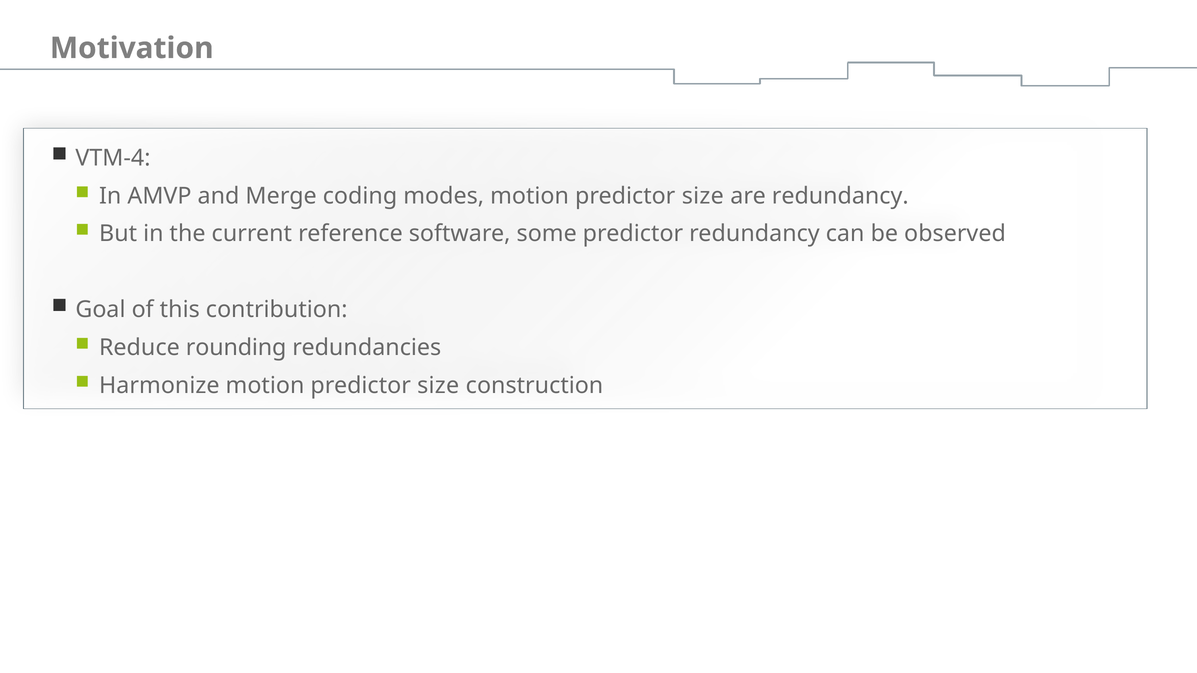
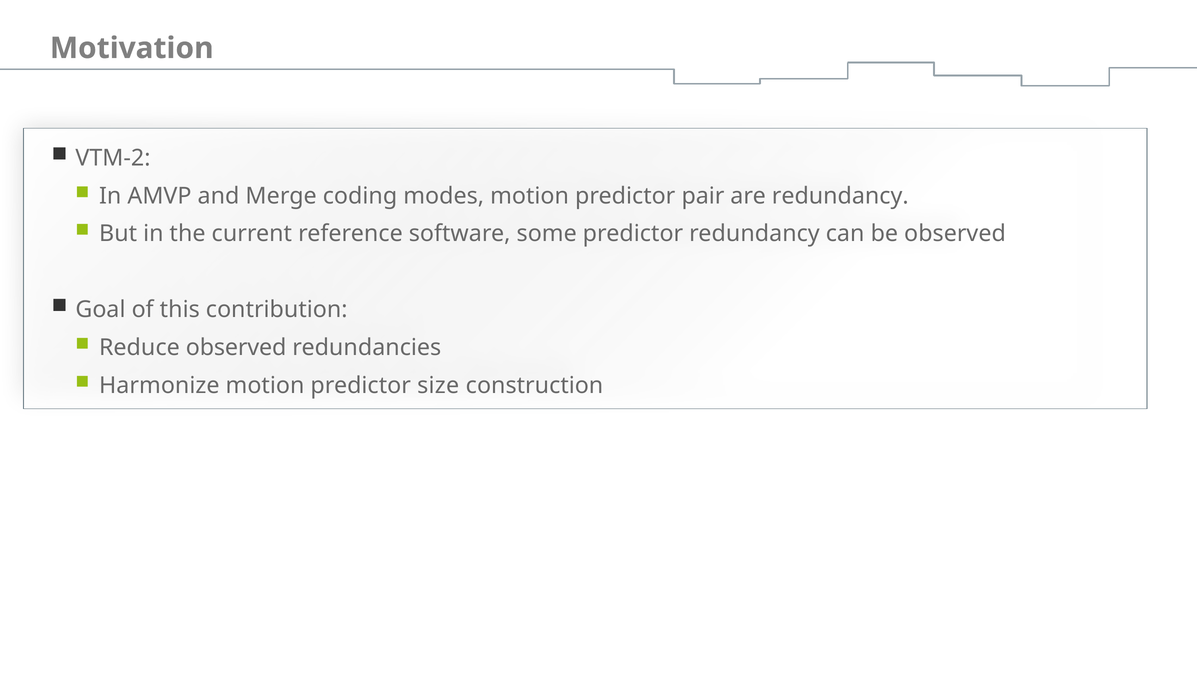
VTM-4: VTM-4 -> VTM-2 (113, 158)
modes motion predictor size: size -> pair (703, 196)
Reduce rounding: rounding -> observed (236, 348)
